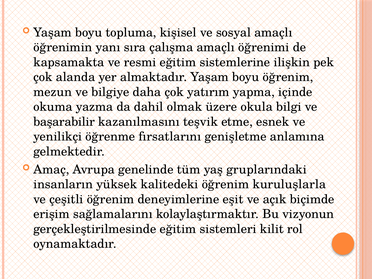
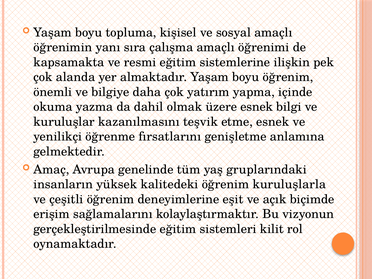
mezun: mezun -> önemli (53, 92)
üzere okula: okula -> esnek (257, 107)
başarabilir: başarabilir -> kuruluşlar (64, 122)
